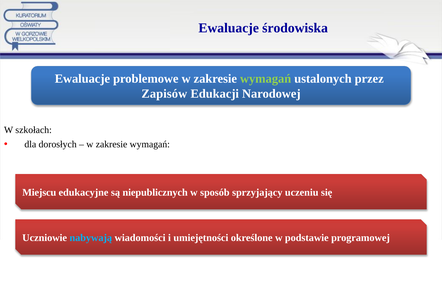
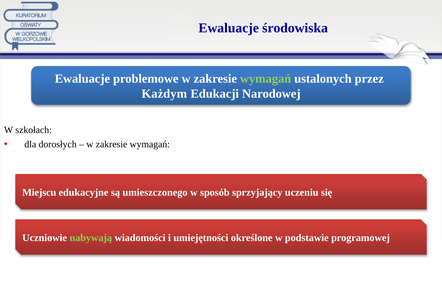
Zapisów: Zapisów -> Każdym (164, 94)
niepublicznych: niepublicznych -> umieszczonego (155, 192)
nabywają colour: light blue -> light green (91, 238)
